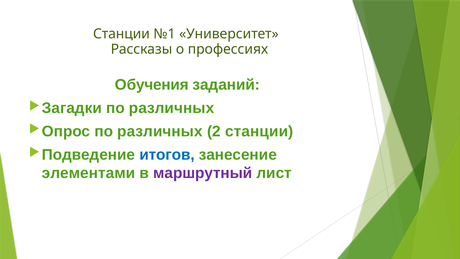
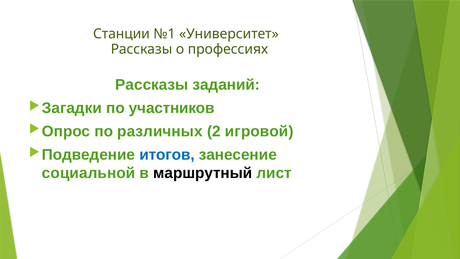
Обучения: Обучения -> Рассказы (152, 85)
различных: различных -> участников (172, 108)
2 станции: станции -> игровой (259, 131)
элементами: элементами -> социальной (89, 173)
маршрутный colour: purple -> black (203, 173)
